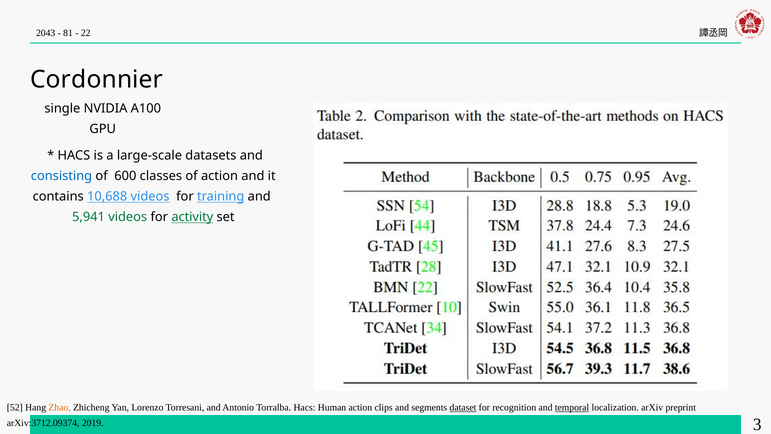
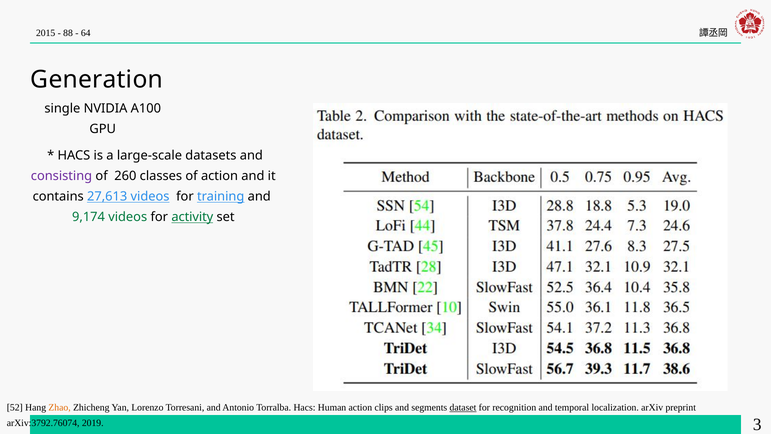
2043: 2043 -> 2015 (46, 33)
81: 81 -> 88 (68, 33)
22: 22 -> 64 (86, 33)
Cordonnier: Cordonnier -> Generation (97, 80)
consisting colour: blue -> purple (62, 176)
600: 600 -> 260 (125, 176)
10,688: 10,688 -> 27,613 (107, 196)
5,941: 5,941 -> 9,174 (89, 217)
temporal underline: present -> none (572, 407)
arXiv:3712.09374: arXiv:3712.09374 -> arXiv:3792.76074 (43, 423)
